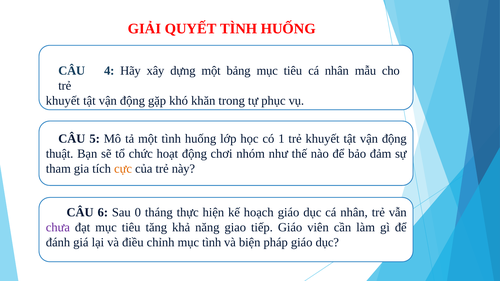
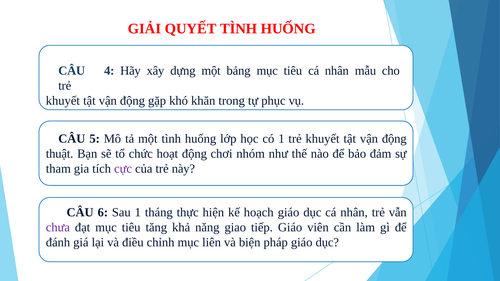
cực colour: orange -> purple (123, 169)
Sau 0: 0 -> 1 (138, 213)
mục tình: tình -> liên (212, 243)
